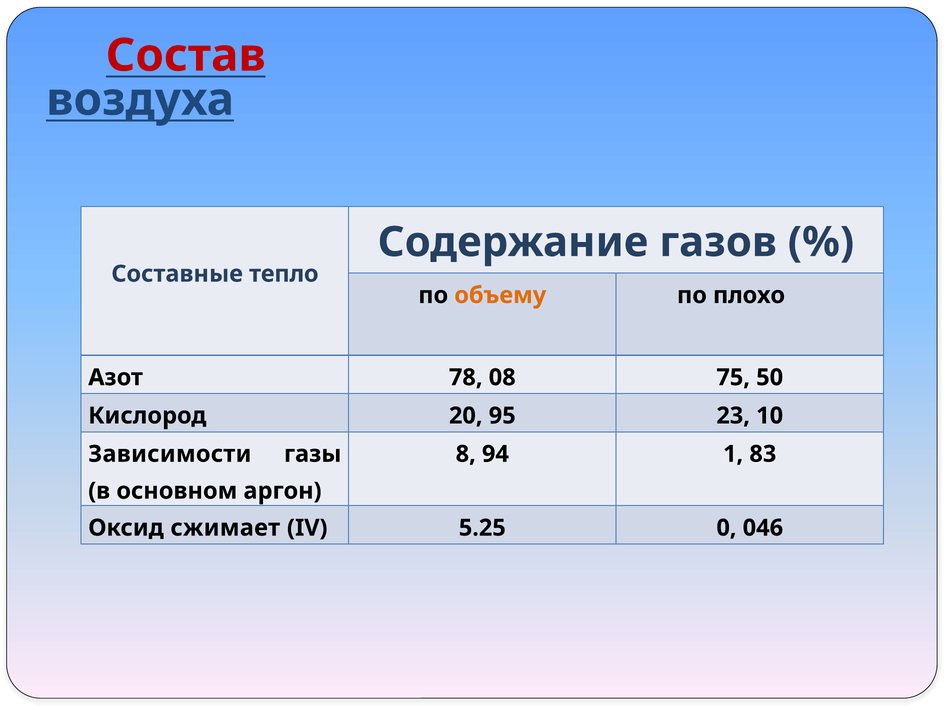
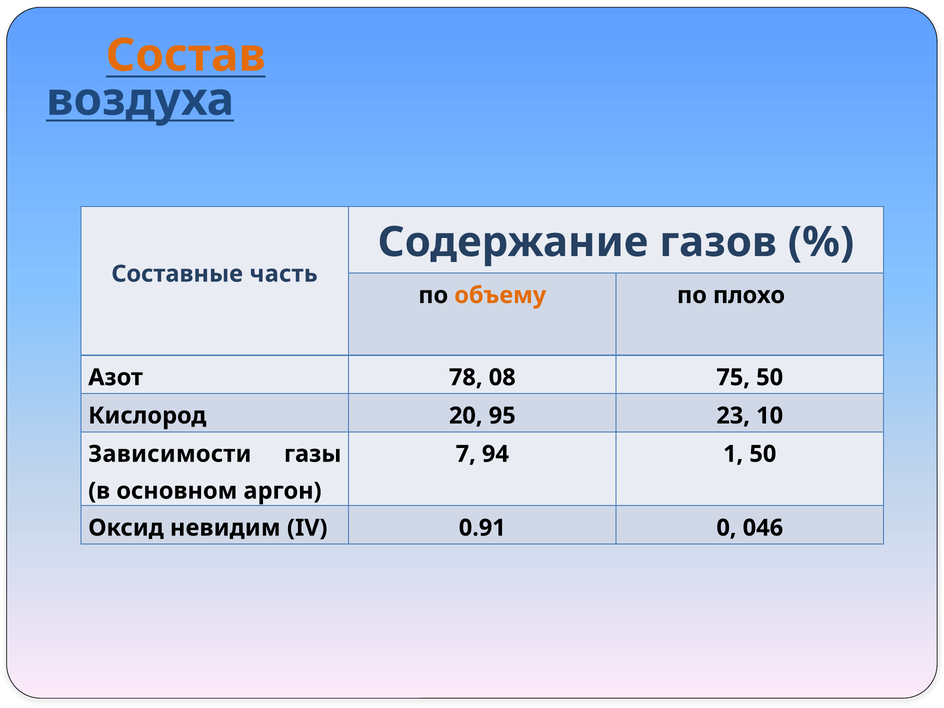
Состав colour: red -> orange (186, 56)
тепло: тепло -> часть (284, 274)
8: 8 -> 7 (466, 454)
1 83: 83 -> 50 (763, 454)
сжимает: сжимает -> невидим (225, 528)
5.25: 5.25 -> 0.91 (482, 528)
